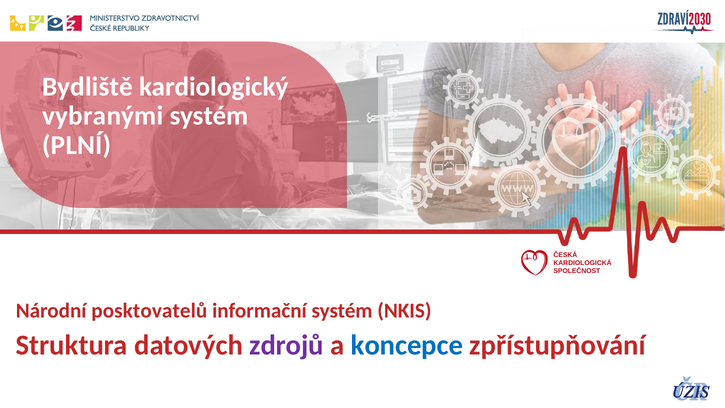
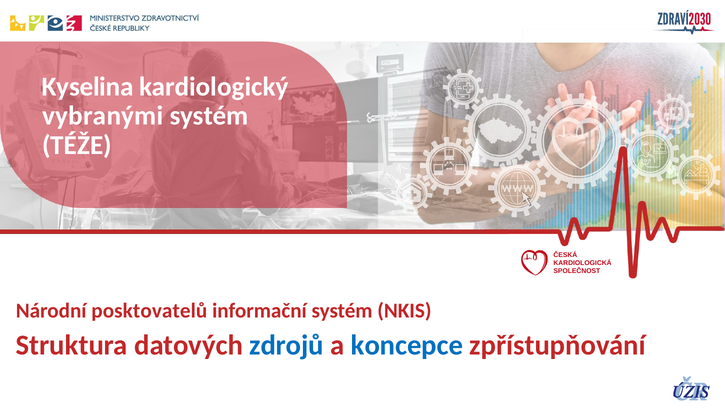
Bydliště: Bydliště -> Kyselina (88, 87)
PLNÍ: PLNÍ -> TÉŽE (77, 145)
zdrojů colour: purple -> blue (287, 345)
